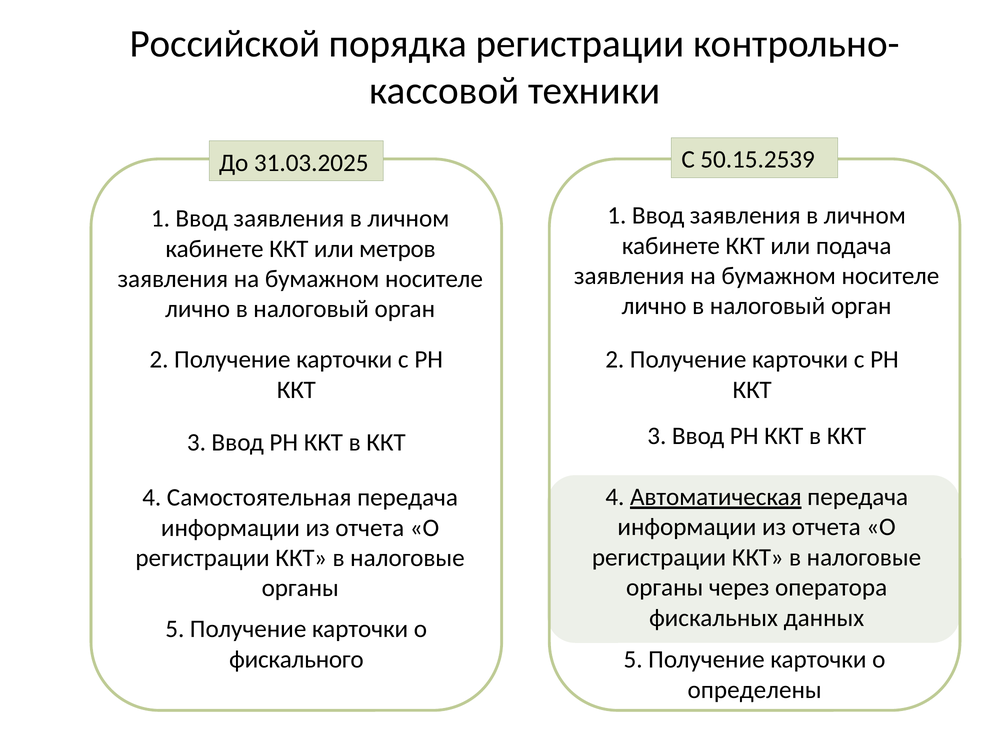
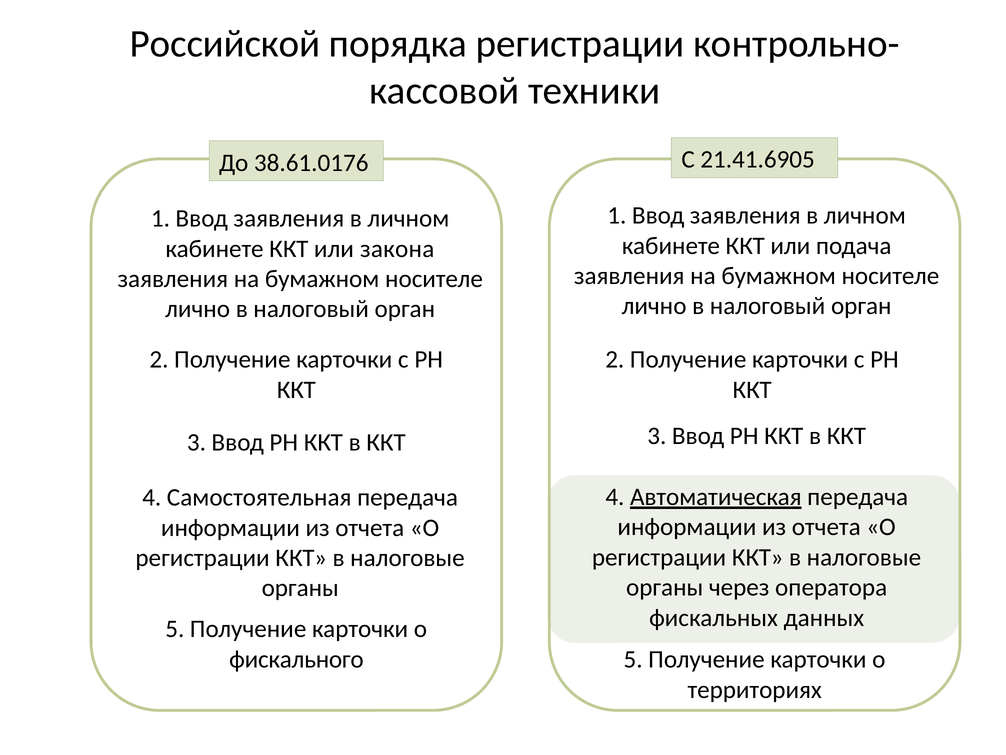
50.15.2539: 50.15.2539 -> 21.41.6905 (758, 160)
31.03.2025: 31.03.2025 -> 38.61.0176 (311, 163)
метров: метров -> закона (397, 249)
определены: определены -> территориях (755, 689)
